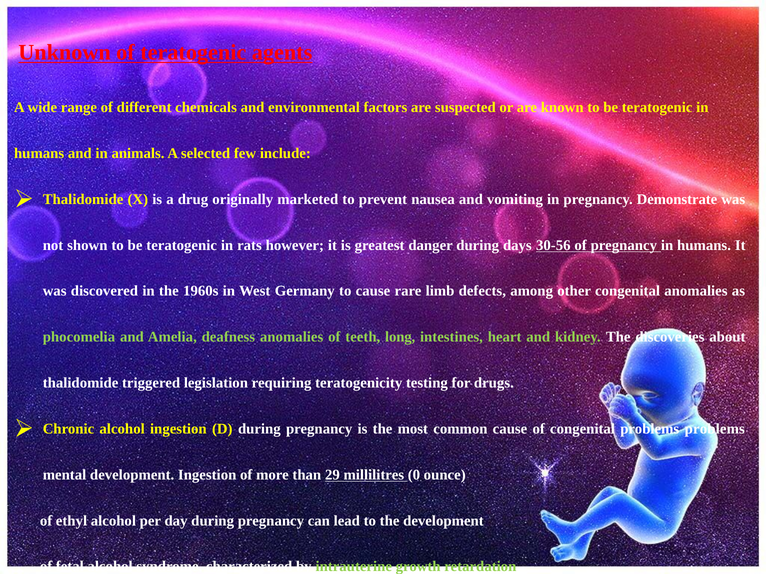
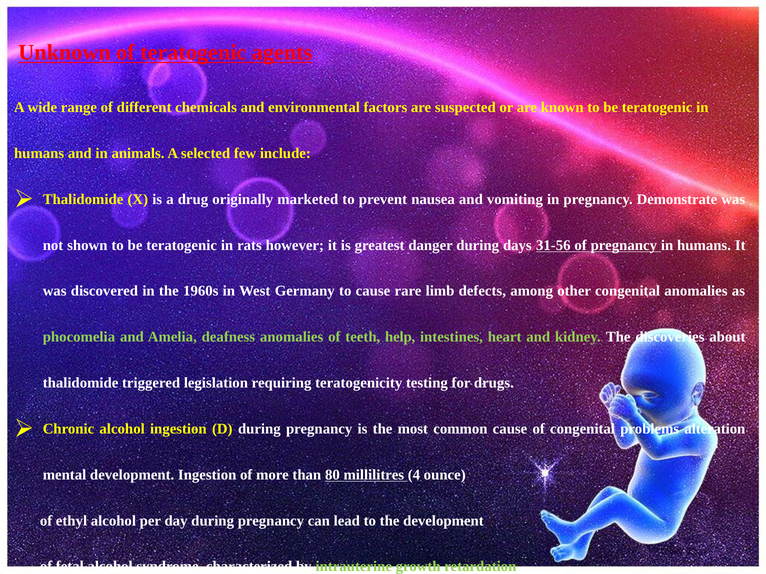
30-56: 30-56 -> 31-56 (553, 245)
long: long -> help (400, 337)
problems problems: problems -> alteration (715, 429)
29: 29 -> 80 (332, 475)
0: 0 -> 4 (414, 475)
